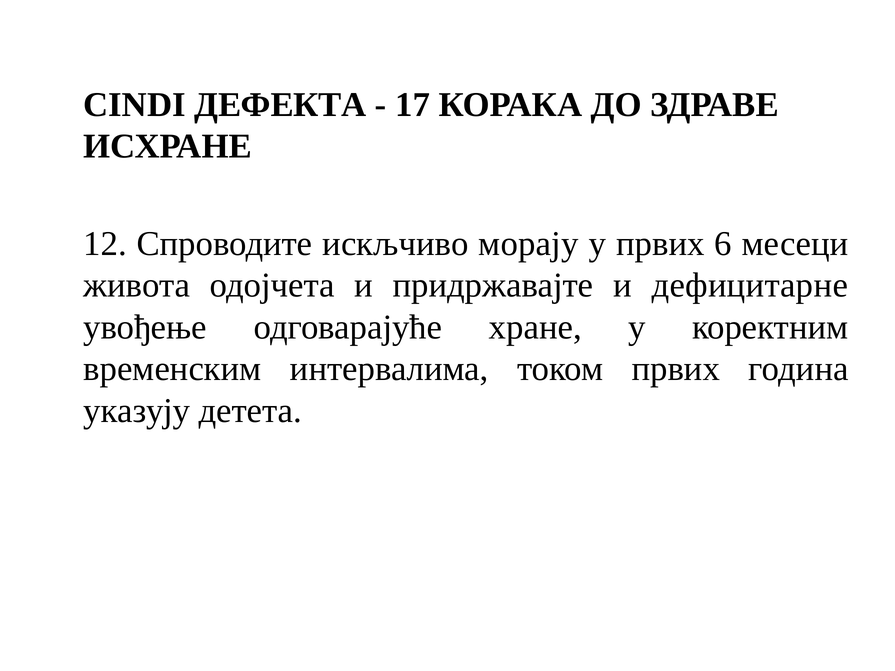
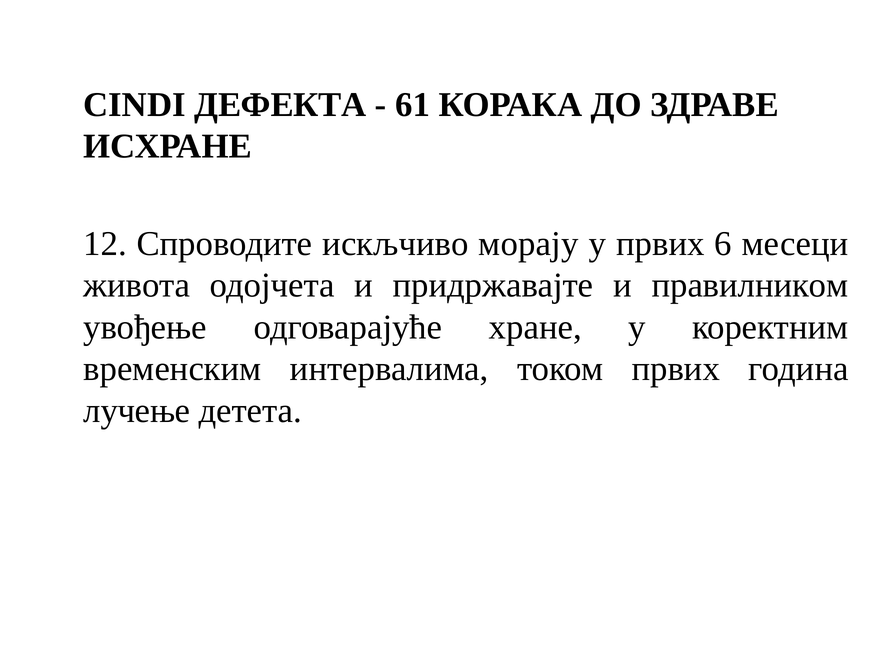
17: 17 -> 61 (413, 105)
дефицитарне: дефицитарне -> правилником (750, 286)
указују: указују -> лучење (137, 411)
